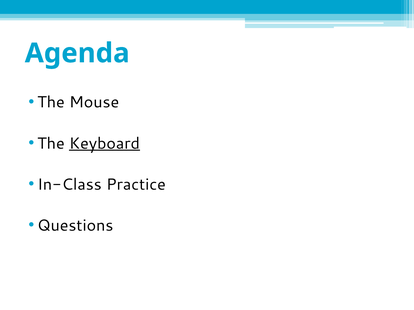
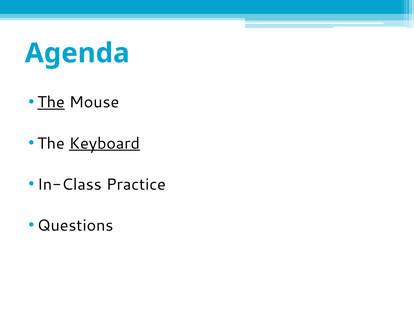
The underline: none -> present (51, 102)
